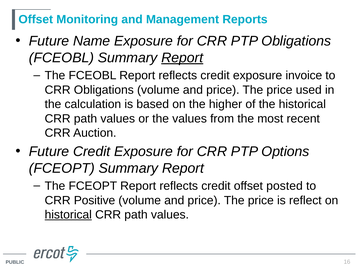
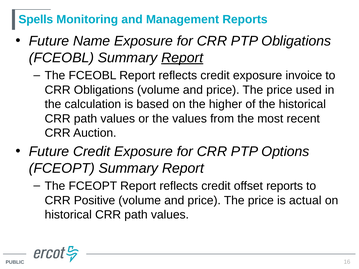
Offset: Offset -> Spells (36, 19)
offset posted: posted -> reports (285, 186)
reflect: reflect -> actual (305, 200)
historical underline: present -> none (68, 215)
